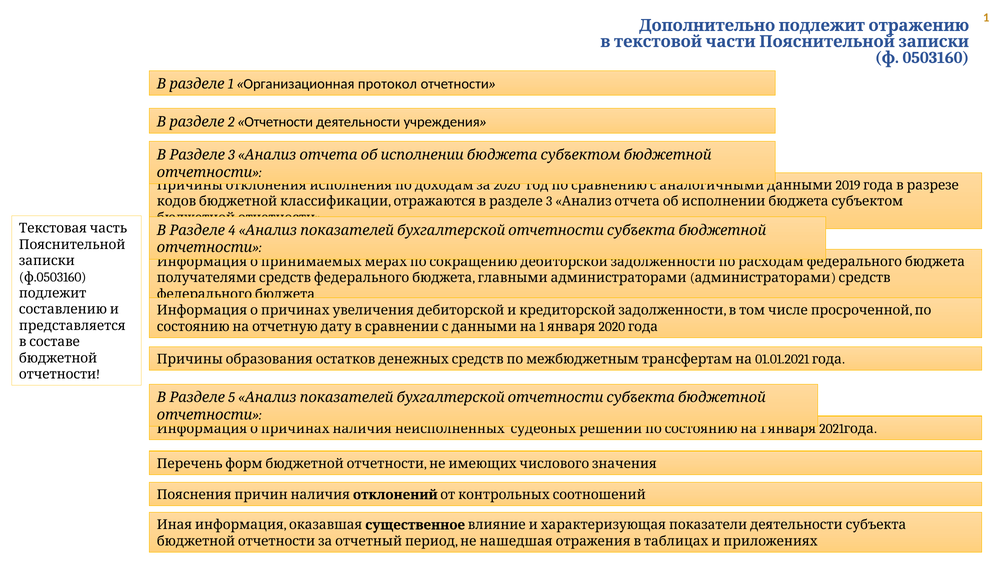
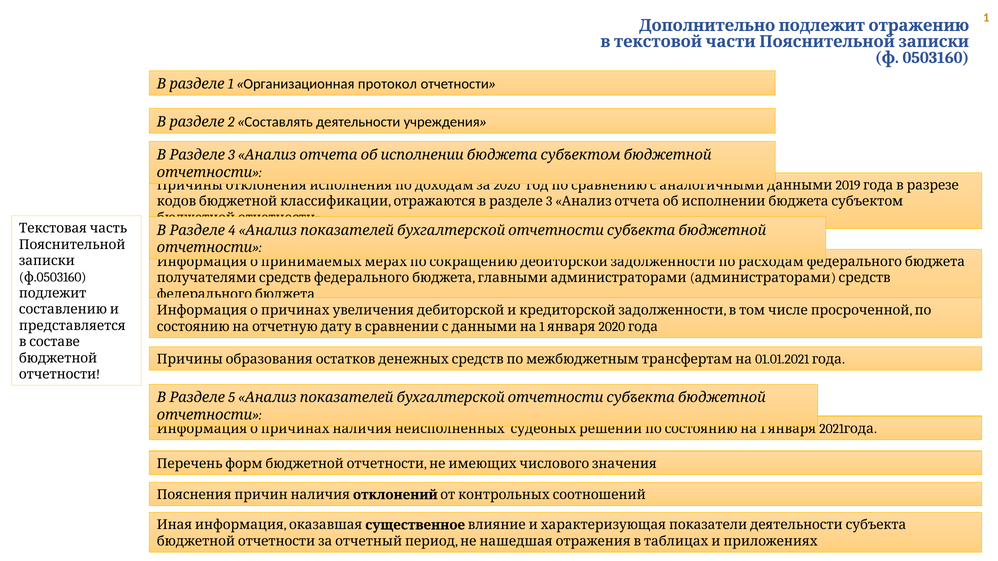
Отчетности: Отчетности -> Составлять (279, 122)
